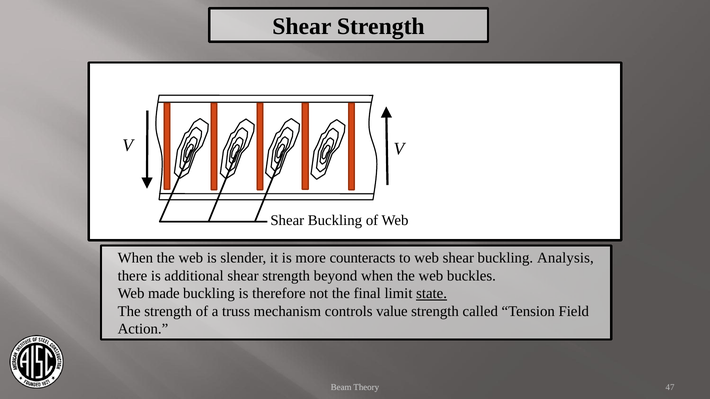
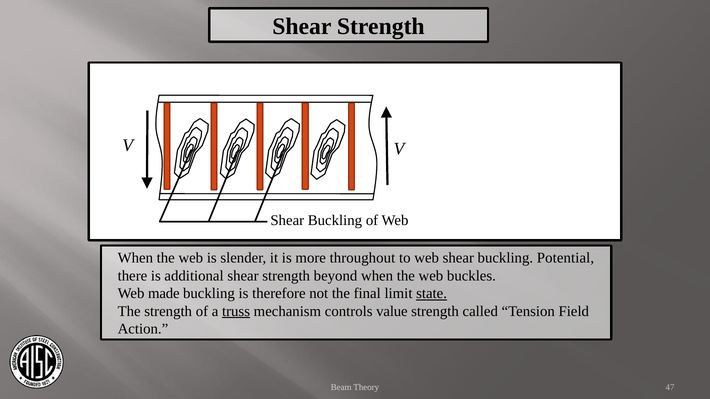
counteracts: counteracts -> throughout (362, 258)
Analysis: Analysis -> Potential (565, 258)
truss underline: none -> present (236, 312)
